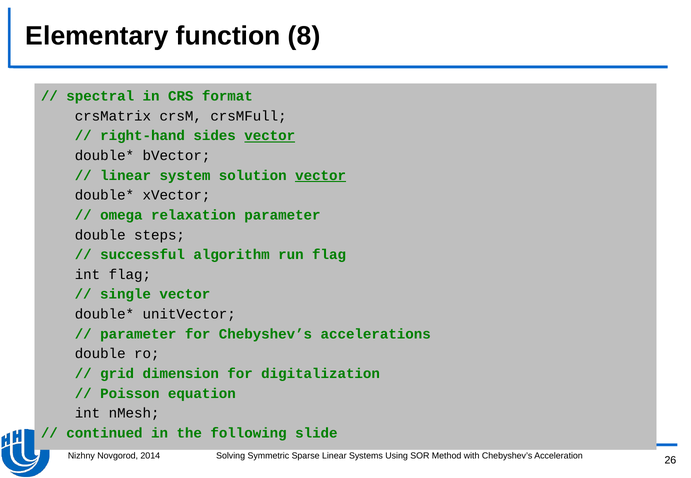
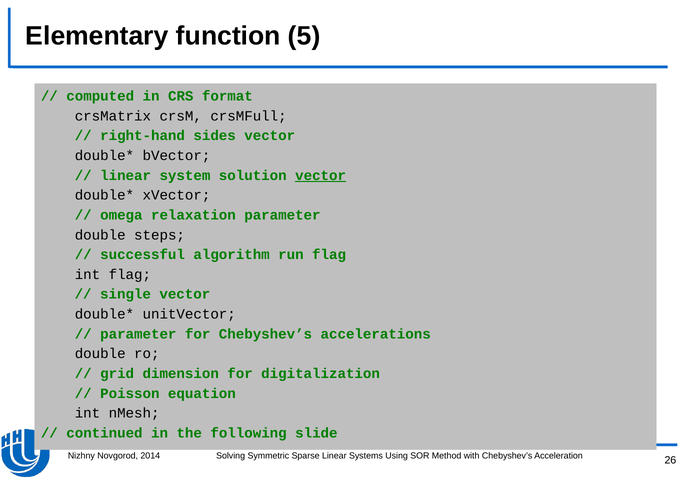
8: 8 -> 5 (304, 36)
spectral: spectral -> computed (100, 96)
vector underline: present -> none (270, 136)
